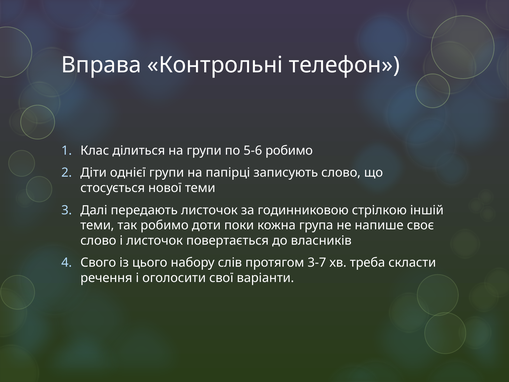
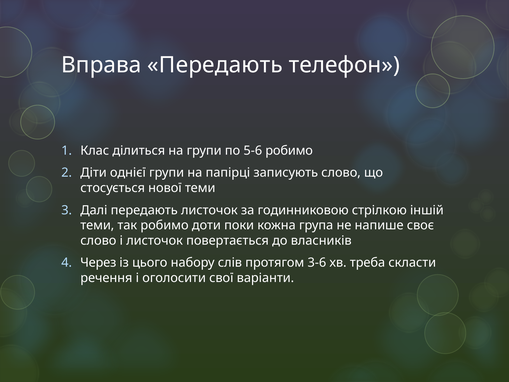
Вправа Контрольні: Контрольні -> Передають (215, 65)
Свого: Свого -> Через (98, 263)
3-7: 3-7 -> 3-6 (317, 263)
